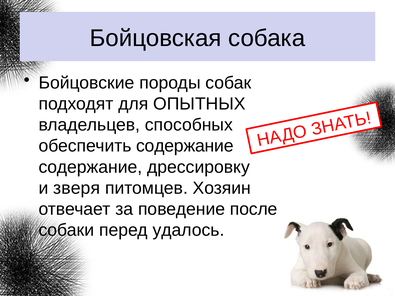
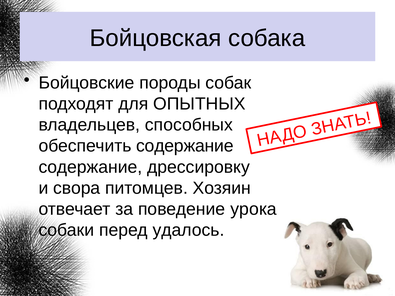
зверя: зверя -> свора (77, 188)
после: после -> урока (253, 209)
